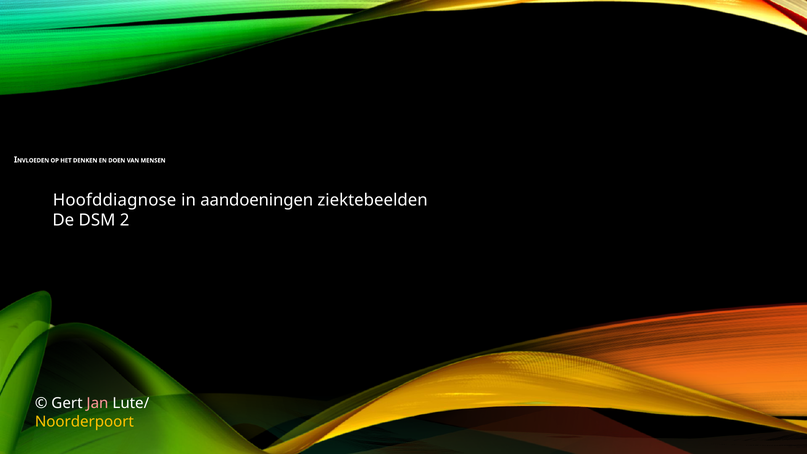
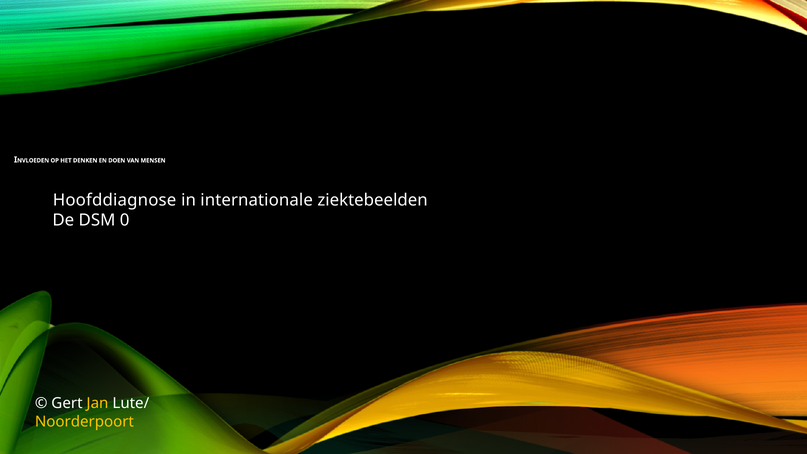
aandoeningen: aandoeningen -> internationale (257, 200)
2: 2 -> 0 (125, 220)
Jan colour: pink -> yellow (97, 403)
